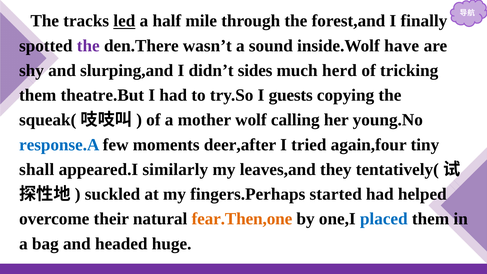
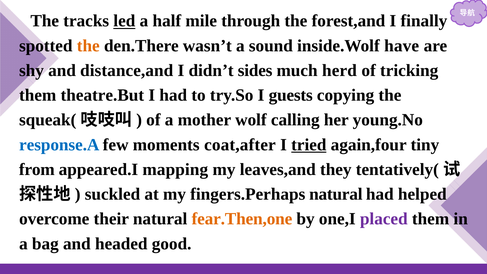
the colour: purple -> orange (88, 46)
slurping,and: slurping,and -> distance,and (127, 70)
deer,after: deer,after -> coat,after (240, 145)
tried underline: none -> present (309, 145)
shall: shall -> from (37, 169)
similarly: similarly -> mapping (175, 169)
fingers.Perhaps started: started -> natural (336, 194)
placed colour: blue -> purple (384, 219)
huge: huge -> good (172, 244)
